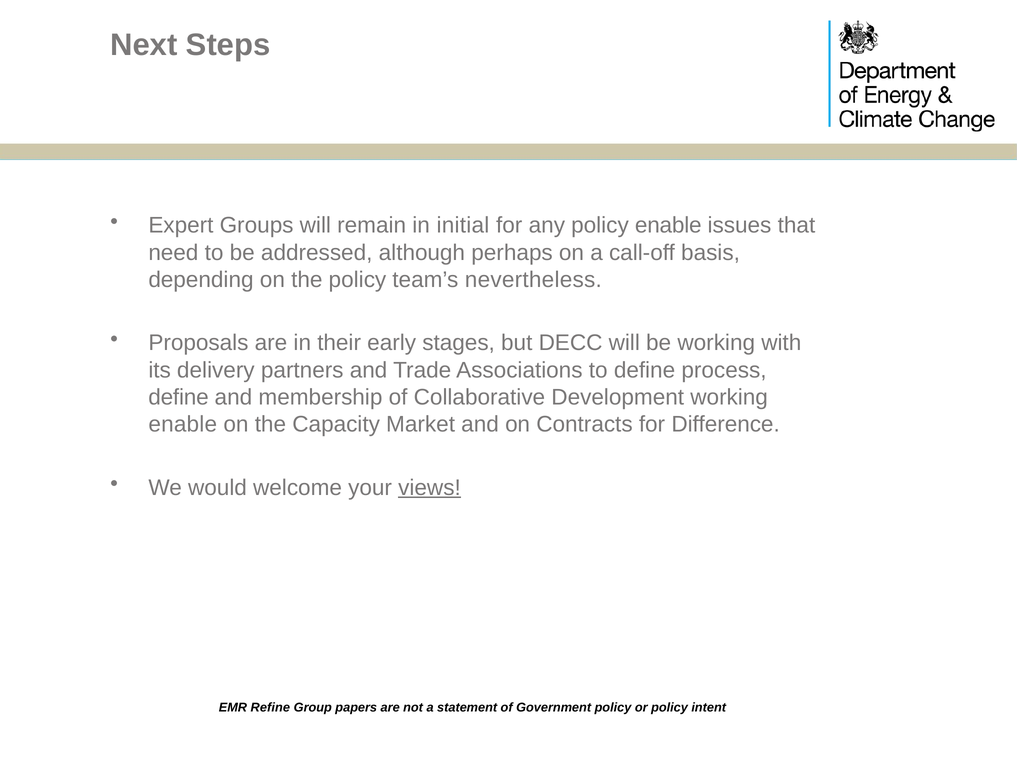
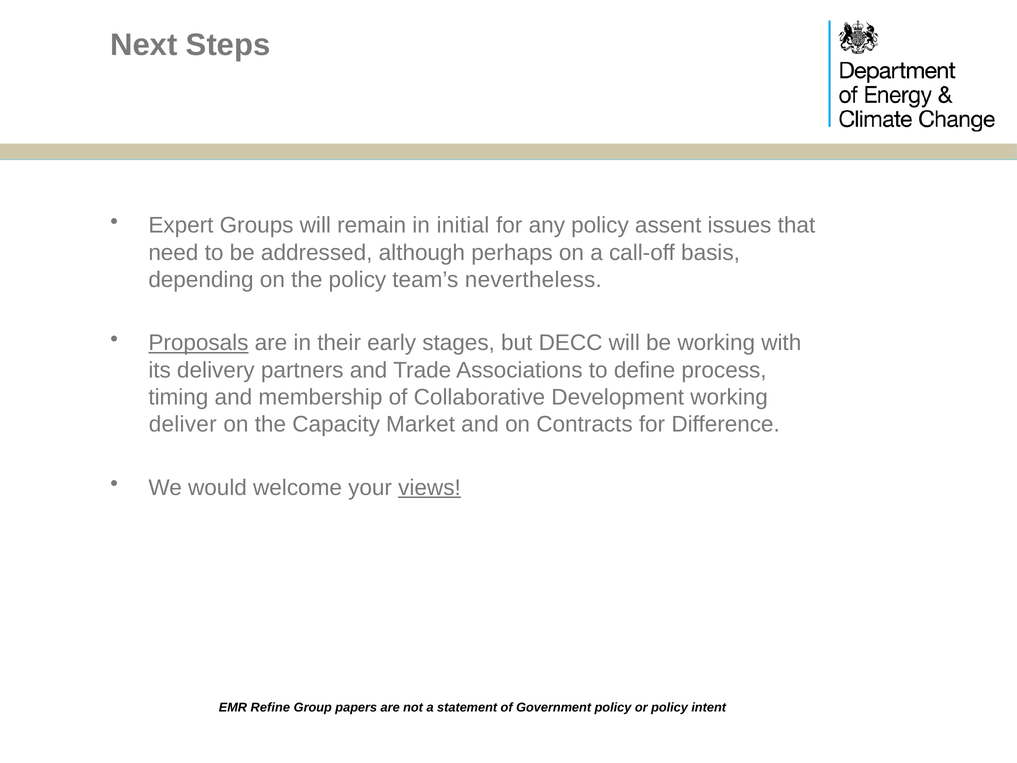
policy enable: enable -> assent (668, 225)
Proposals underline: none -> present (198, 343)
define: define -> timing (178, 397)
enable: enable -> deliver (183, 424)
